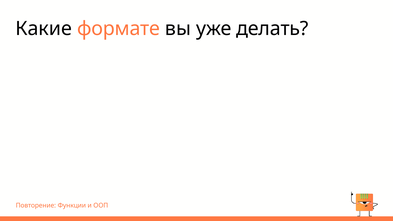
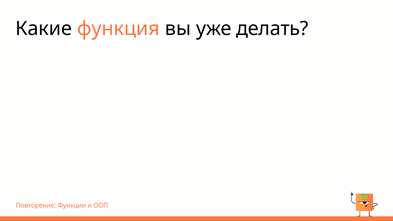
формате: формате -> функция (118, 29)
